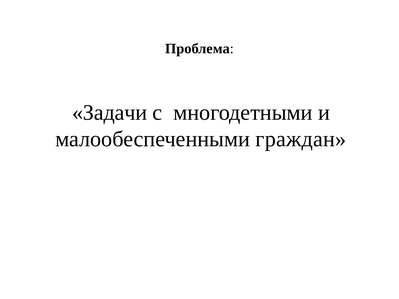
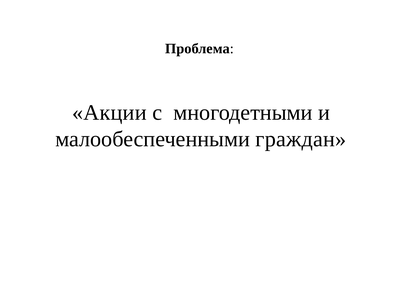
Задачи: Задачи -> Акции (109, 113)
